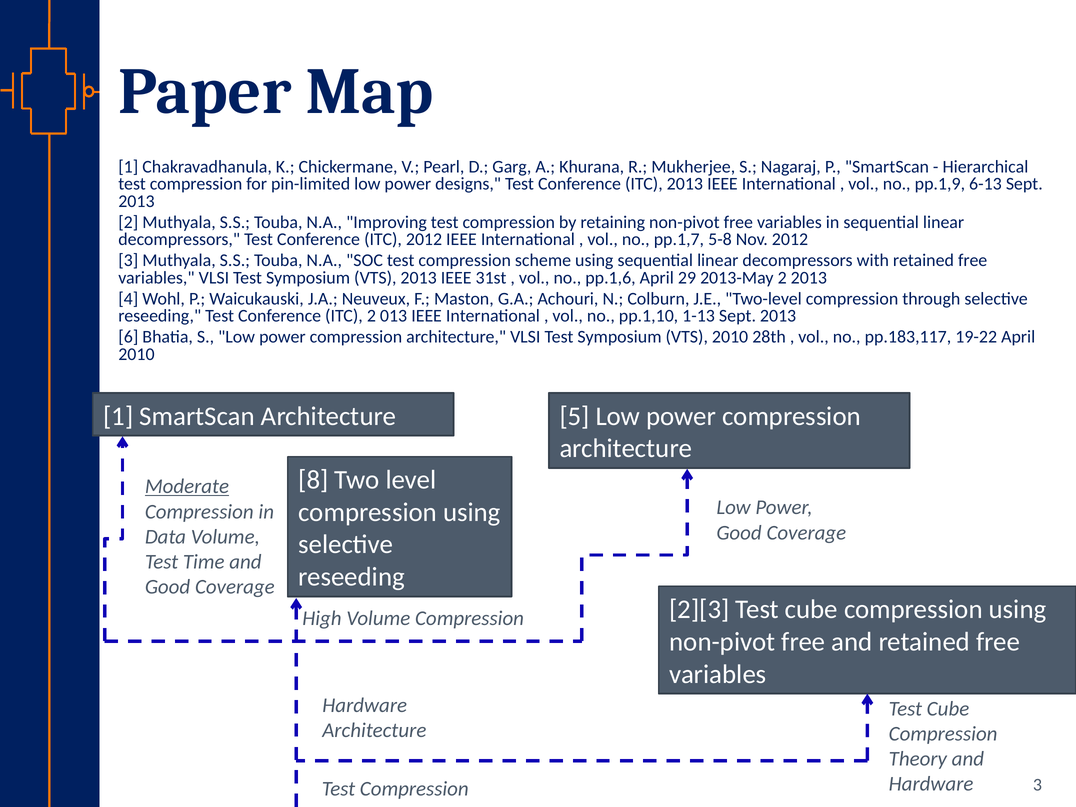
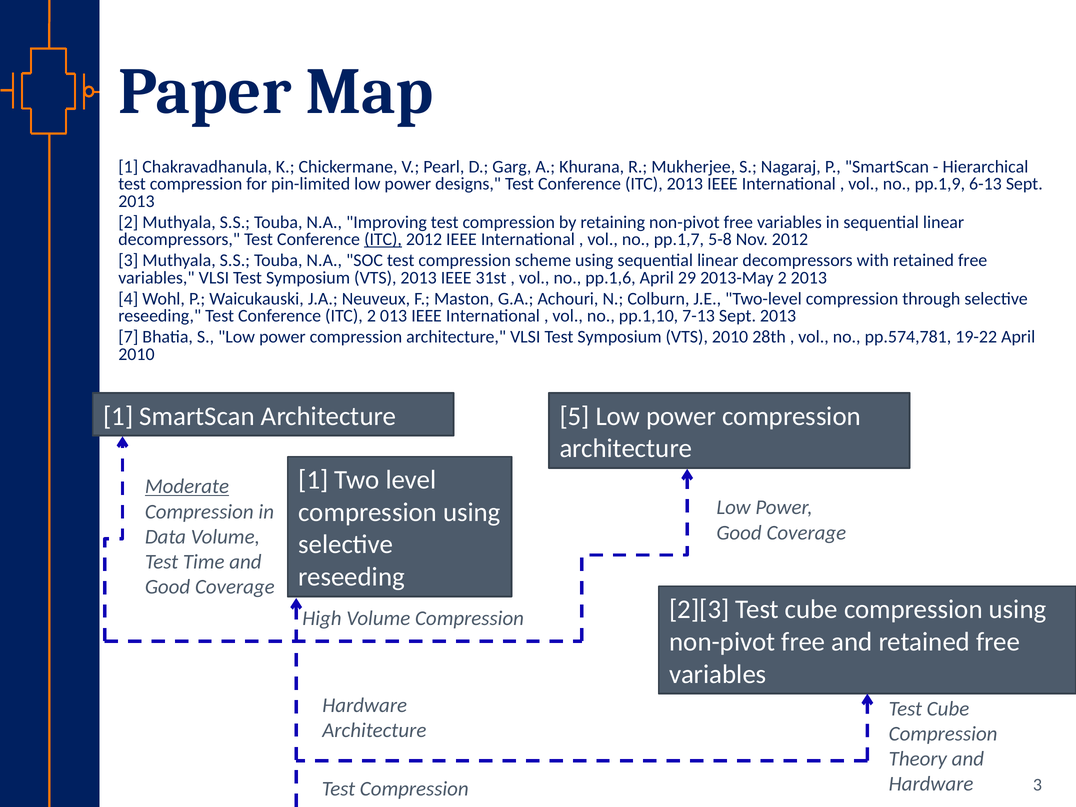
ITC underline: none -> present (383, 239)
1-13: 1-13 -> 7-13 (699, 316)
6: 6 -> 7 (128, 337)
pp.183,117: pp.183,117 -> pp.574,781 (908, 337)
8: 8 -> 1 (313, 480)
